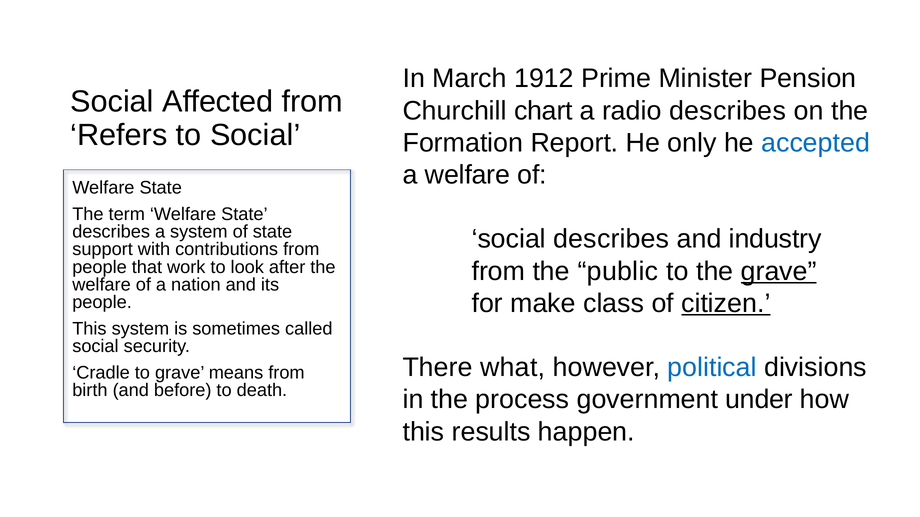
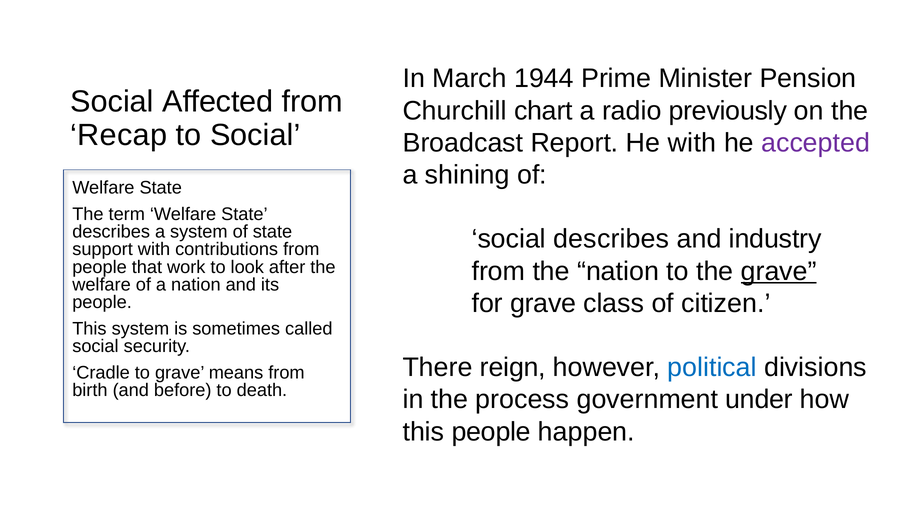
1912: 1912 -> 1944 (544, 79)
radio describes: describes -> previously (728, 111)
Refers: Refers -> Recap (119, 135)
Formation: Formation -> Broadcast (463, 143)
He only: only -> with (692, 143)
accepted colour: blue -> purple (816, 143)
a welfare: welfare -> shining (467, 175)
the public: public -> nation (618, 271)
for make: make -> grave (543, 304)
citizen underline: present -> none (726, 304)
what: what -> reign (513, 368)
this results: results -> people (491, 432)
